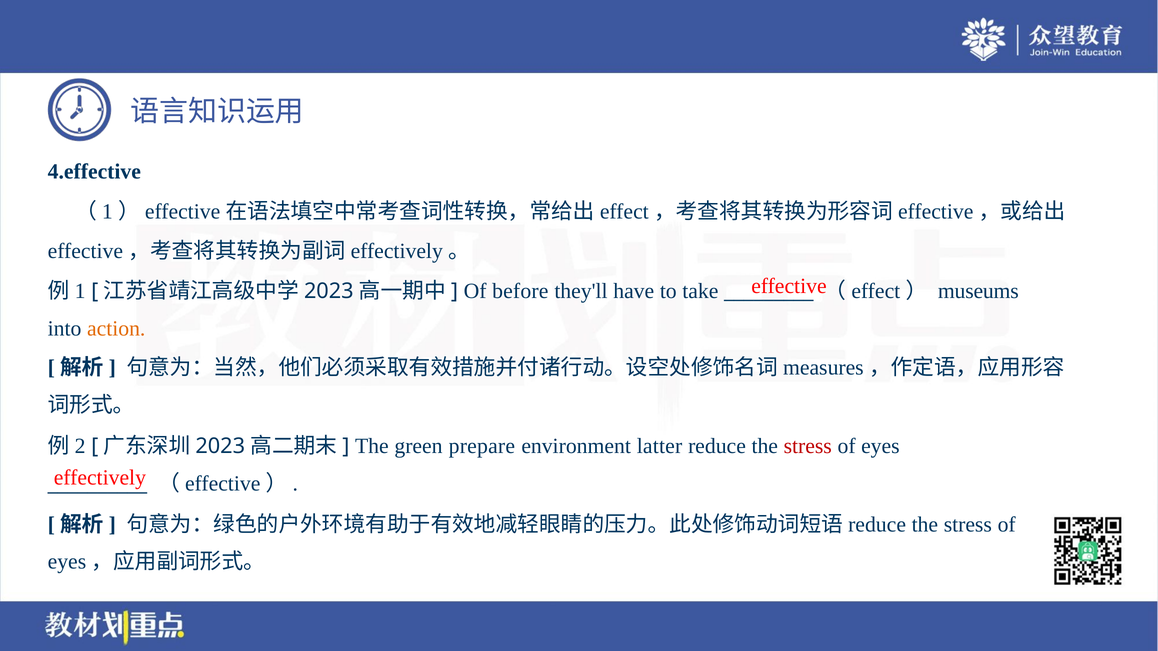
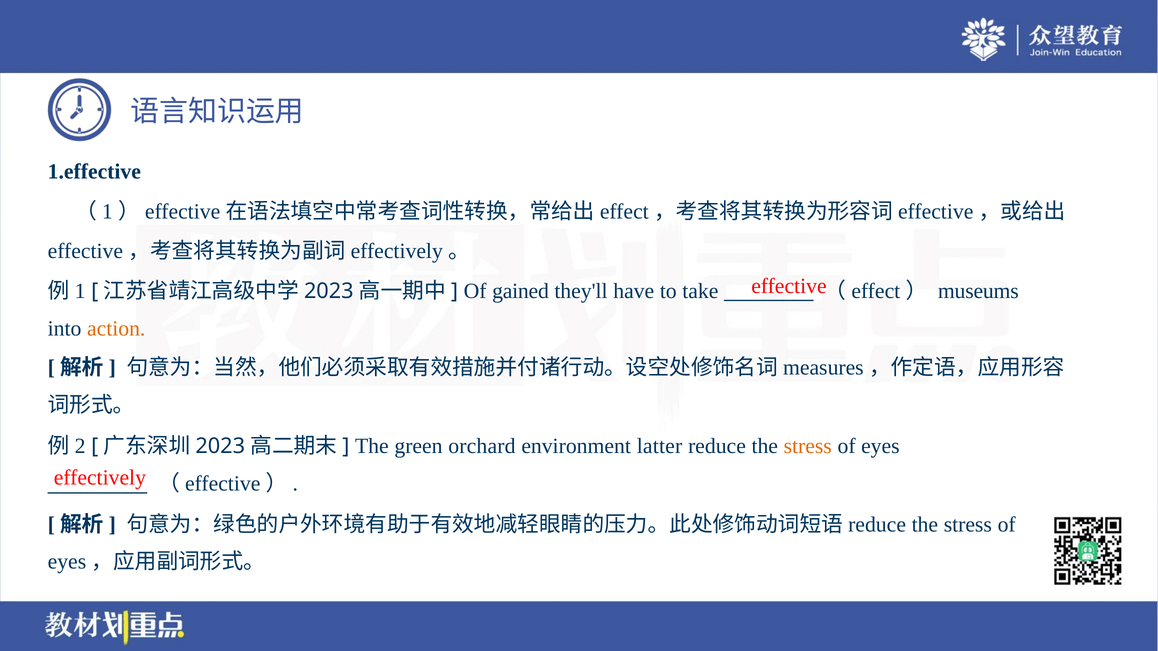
4.effective: 4.effective -> 1.effective (94, 172)
before: before -> gained (521, 291)
prepare: prepare -> orchard (482, 447)
stress colour: red -> orange (808, 447)
